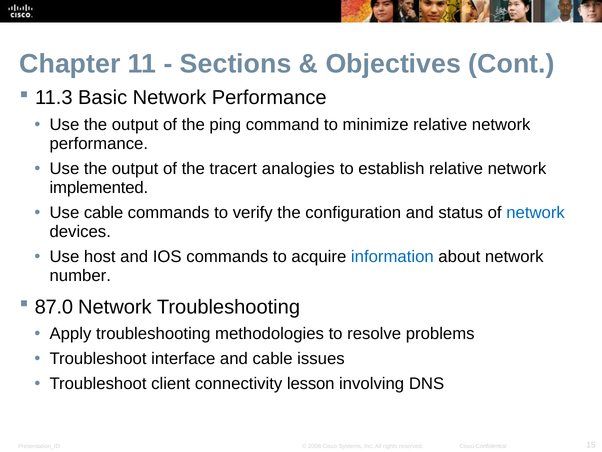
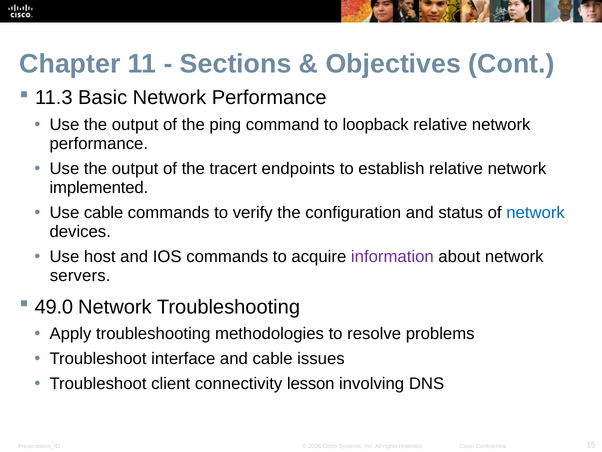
minimize: minimize -> loopback (376, 124)
analogies: analogies -> endpoints (298, 168)
information colour: blue -> purple (392, 257)
number: number -> servers (80, 276)
87.0: 87.0 -> 49.0 (54, 307)
